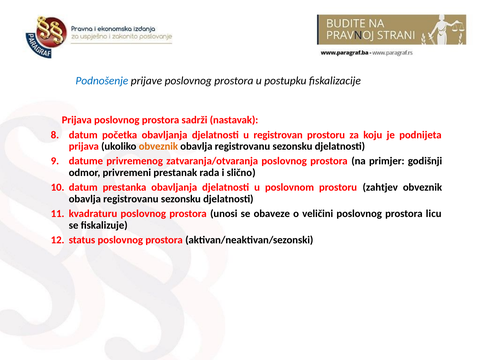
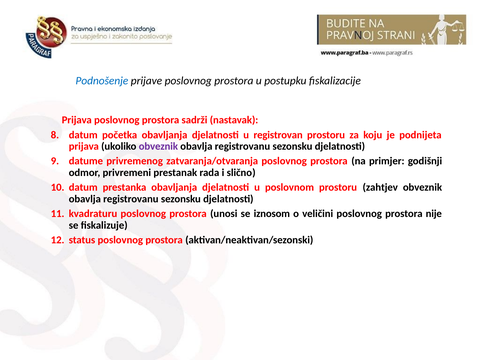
obveznik colour: orange -> purple (158, 146)
obaveze: obaveze -> iznosom (272, 214)
licu: licu -> nije (434, 214)
